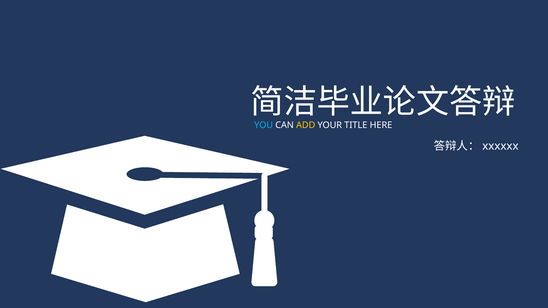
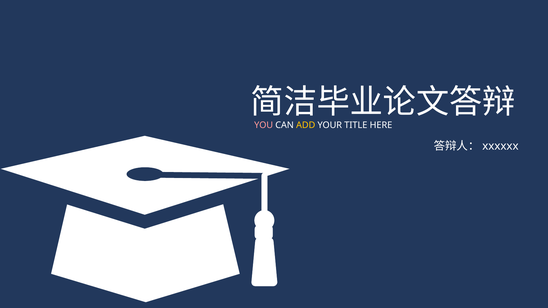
YOU colour: light blue -> pink (264, 125)
